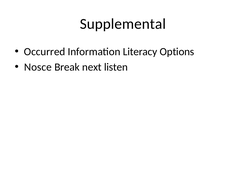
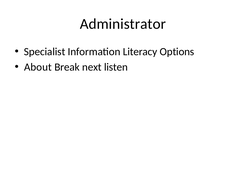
Supplemental: Supplemental -> Administrator (123, 24)
Occurred: Occurred -> Specialist (45, 52)
Nosce: Nosce -> About (38, 67)
